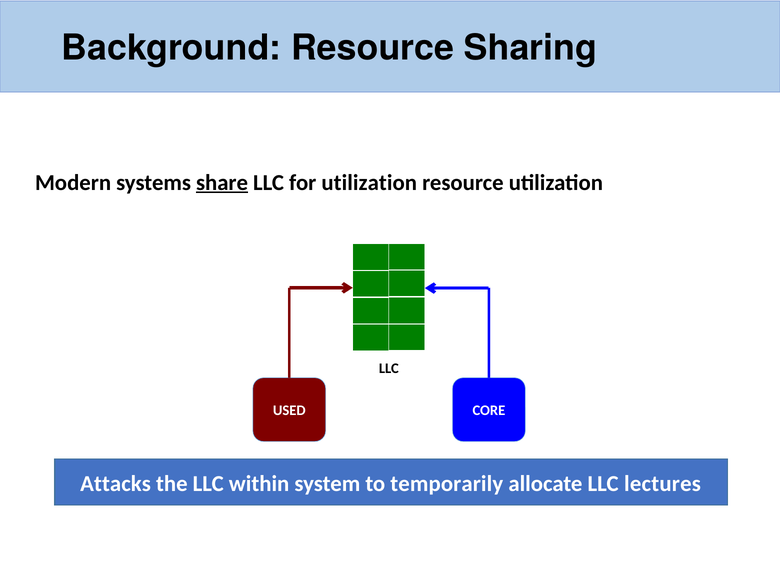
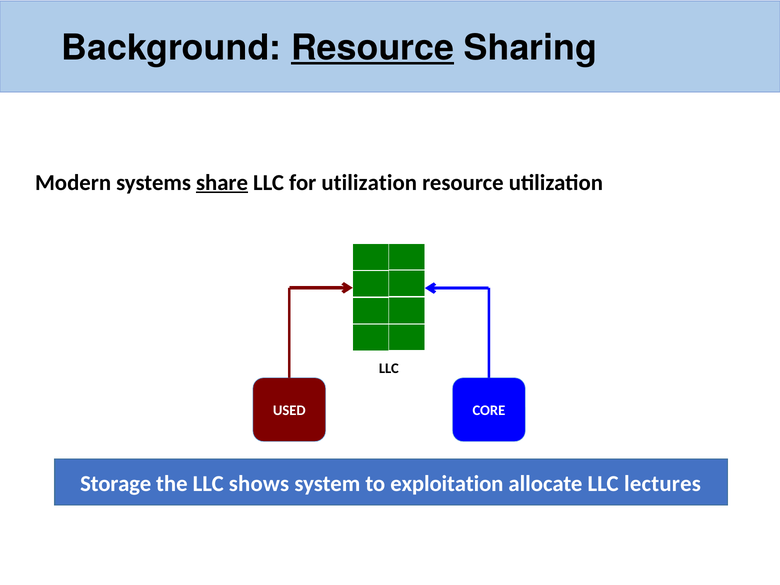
Resource underline: none -> present (373, 48)
Attacks: Attacks -> Storage (116, 484)
within: within -> shows (259, 484)
temporarily: temporarily -> exploitation (447, 484)
